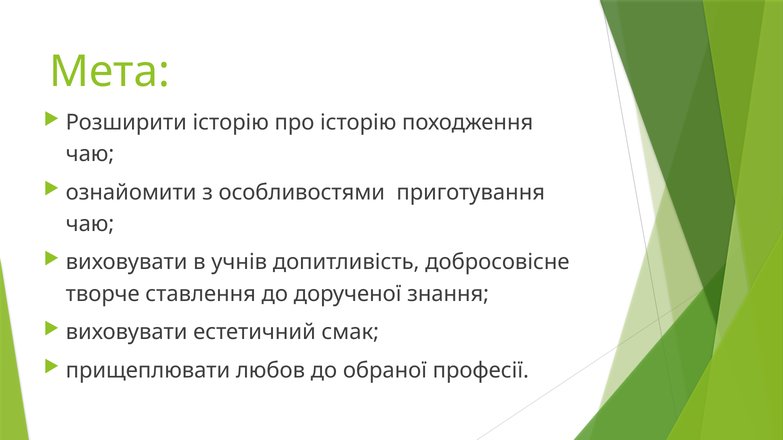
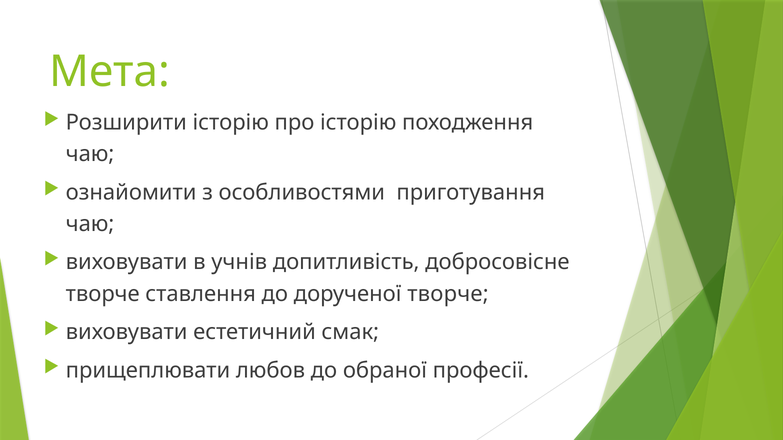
дорученої знання: знання -> творче (448, 294)
